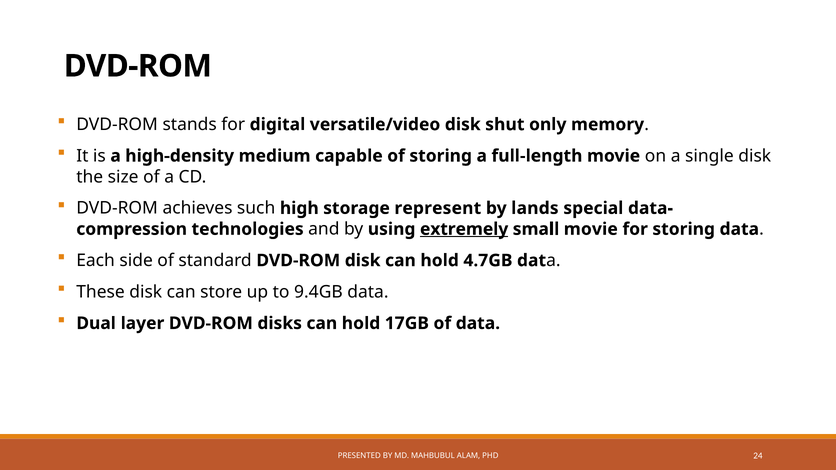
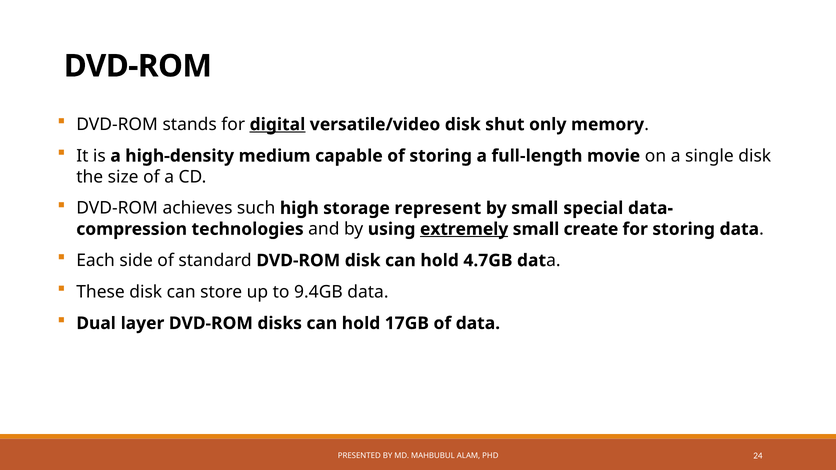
digital underline: none -> present (277, 125)
by lands: lands -> small (535, 208)
small movie: movie -> create (591, 229)
